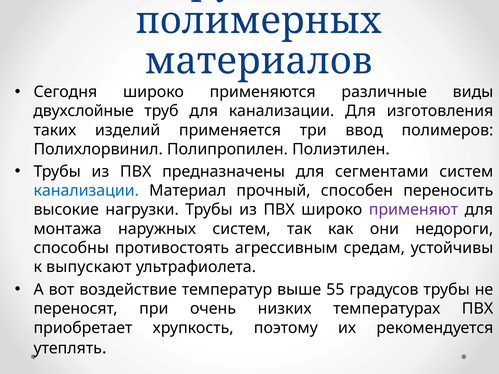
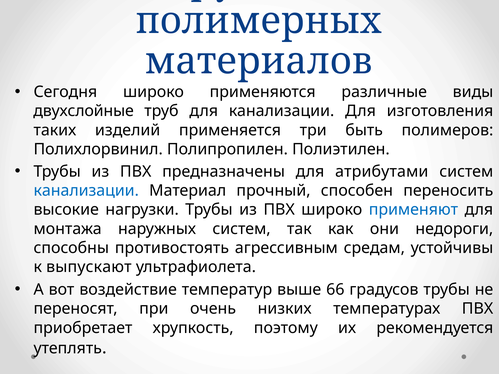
ввод: ввод -> быть (364, 130)
сегментами: сегментами -> атрибутами (382, 172)
применяют colour: purple -> blue (413, 210)
55: 55 -> 66 (335, 290)
